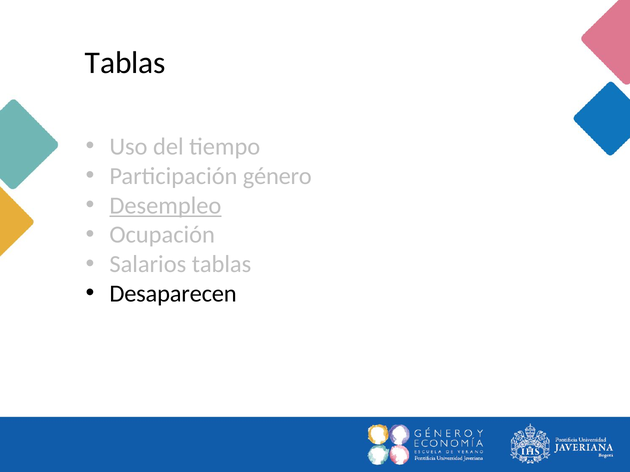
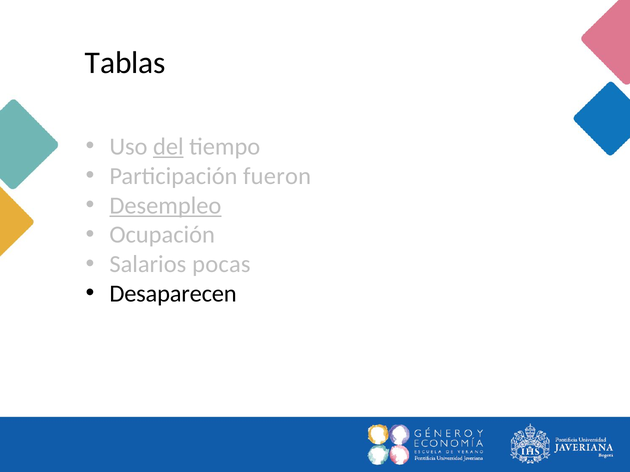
del underline: none -> present (168, 147)
género: género -> fueron (277, 176)
Salarios tablas: tablas -> pocas (221, 265)
